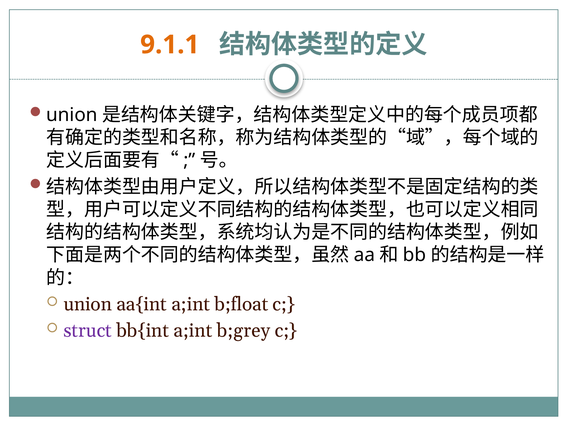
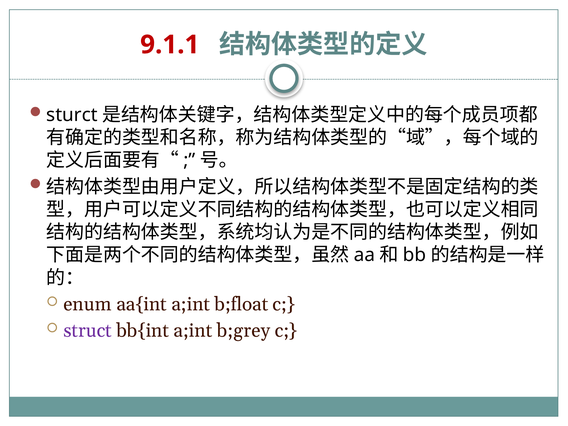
9.1.1 colour: orange -> red (170, 45)
union: union -> sturct (72, 115)
union: union -> enum (88, 304)
